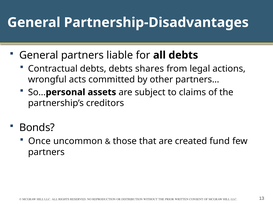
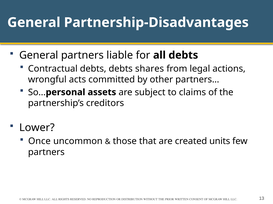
Bonds: Bonds -> Lower (37, 128)
fund: fund -> units (220, 142)
